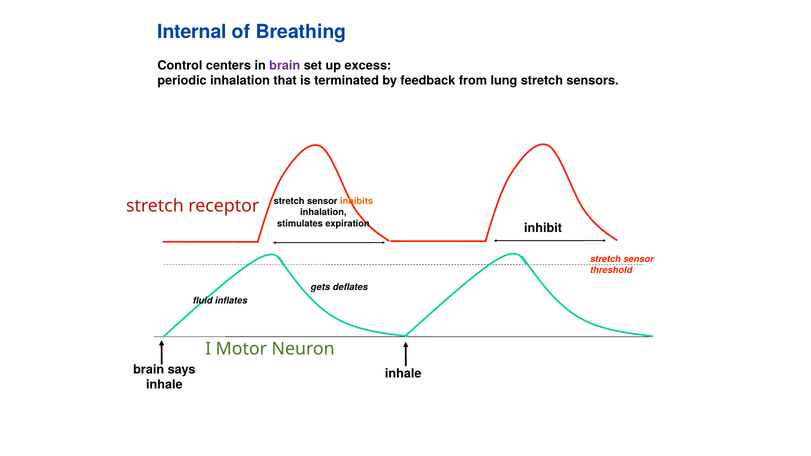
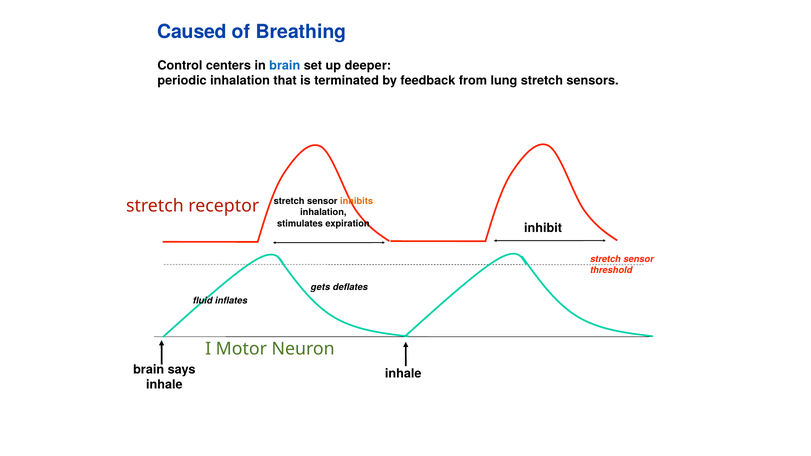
Internal: Internal -> Caused (192, 32)
brain colour: purple -> blue (285, 66)
excess: excess -> deeper (368, 66)
